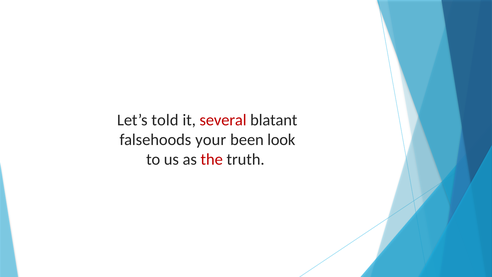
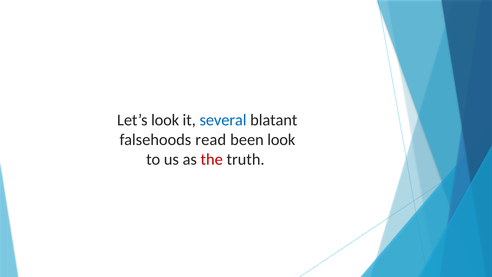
Let’s told: told -> look (165, 120)
several colour: red -> blue (223, 120)
your: your -> read (211, 140)
